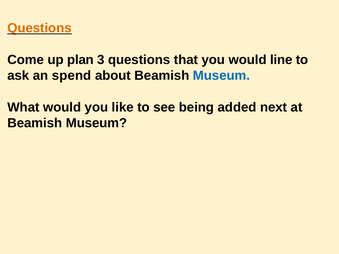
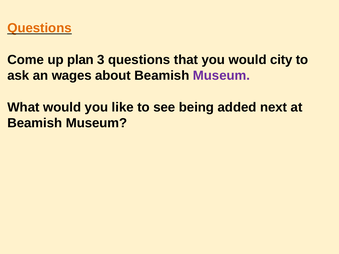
line: line -> city (281, 60)
spend: spend -> wages (72, 76)
Museum colour: blue -> purple (221, 76)
